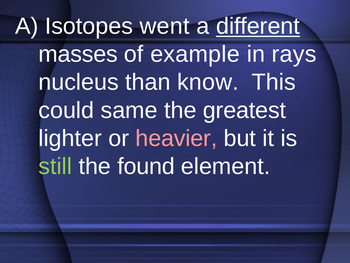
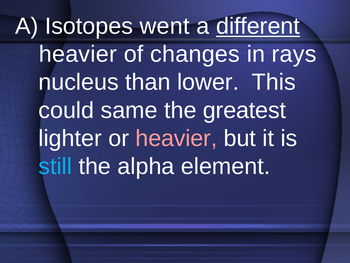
masses: masses -> heavier (78, 54)
example: example -> changes (195, 54)
know: know -> lower (208, 82)
still colour: light green -> light blue (55, 166)
found: found -> alpha (146, 166)
